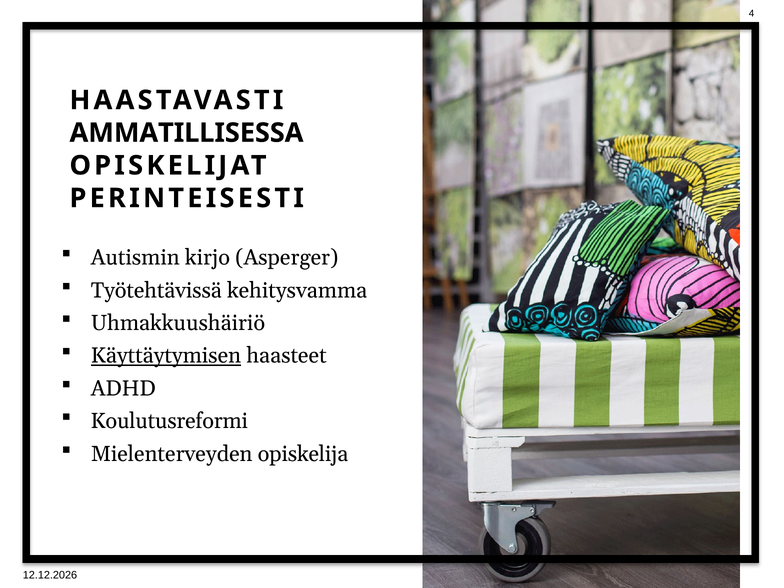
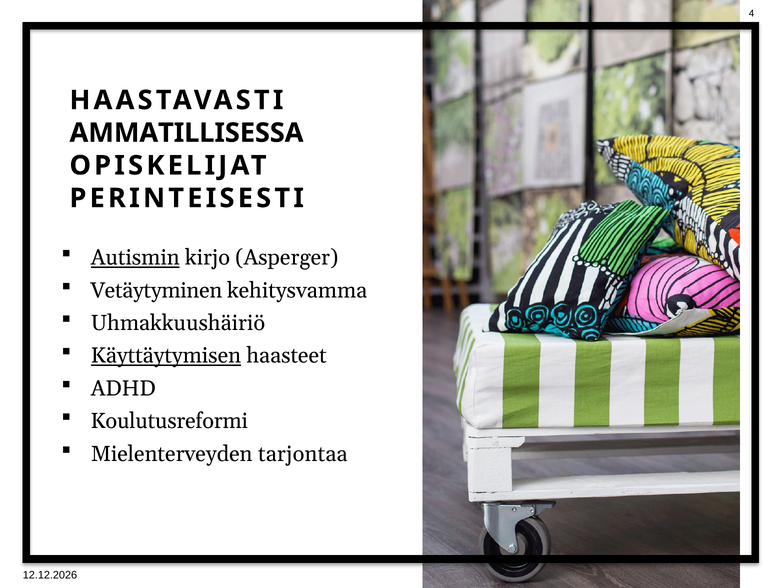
Autismin underline: none -> present (135, 258)
Työtehtävissä: Työtehtävissä -> Vetäytyminen (156, 290)
opiskelija: opiskelija -> tarjontaa (303, 454)
